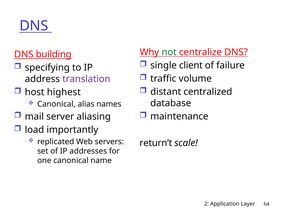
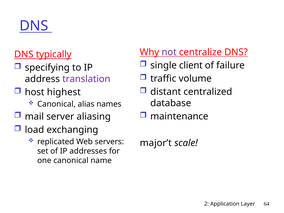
not colour: green -> purple (169, 52)
building: building -> typically (54, 54)
importantly: importantly -> exchanging (72, 130)
return’t: return’t -> major’t (156, 143)
